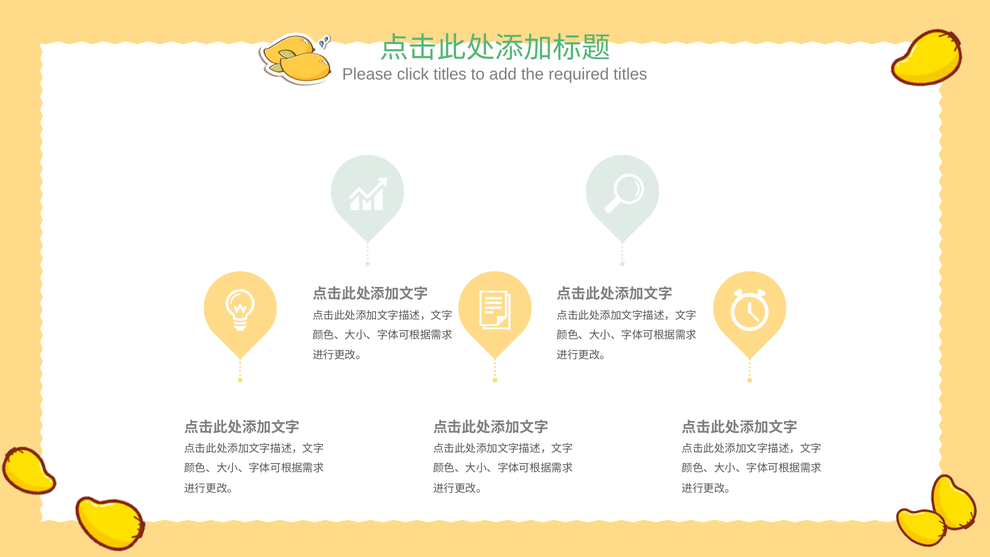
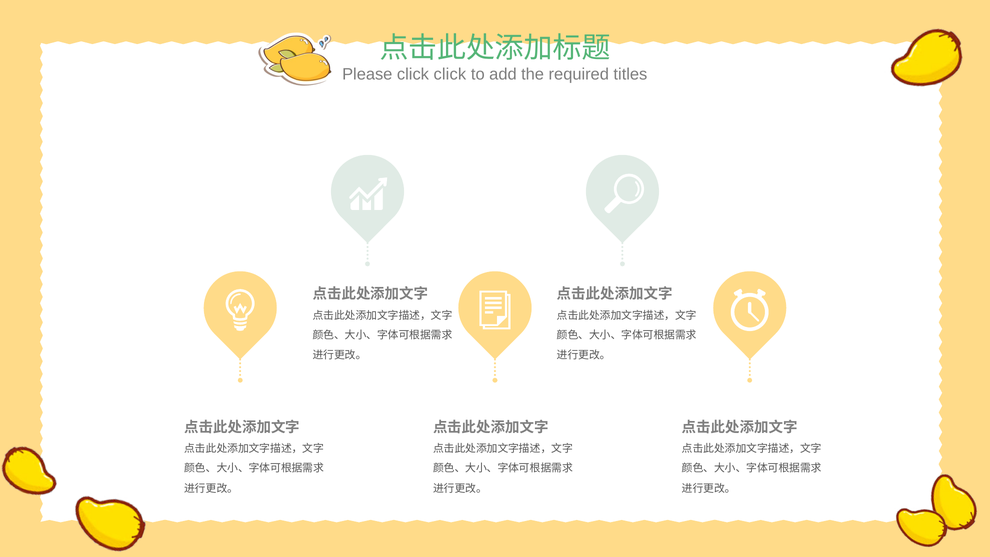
click titles: titles -> click (450, 75)
